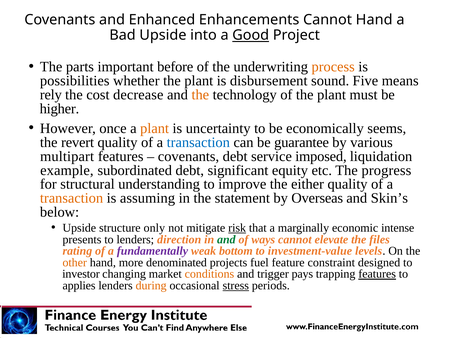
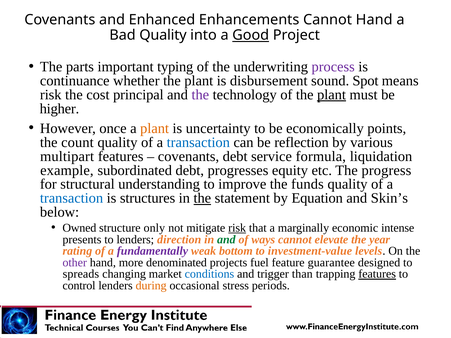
Bad Upside: Upside -> Quality (163, 35)
before: before -> typing (175, 67)
process colour: orange -> purple (333, 67)
possibilities: possibilities -> continuance (75, 81)
Five: Five -> Spot (365, 81)
rely: rely -> risk (51, 95)
decrease: decrease -> principal (138, 95)
the colour: orange -> purple (200, 95)
plant underline: none -> present (332, 95)
seems: seems -> points (387, 128)
revert: revert -> count (77, 142)
guarantee: guarantee -> reflection (302, 142)
imposed: imposed -> formula (321, 156)
significant: significant -> progresses (238, 170)
either: either -> funds (307, 184)
transaction colour: orange -> blue (72, 198)
assuming: assuming -> structures (148, 198)
the underline: none -> present (202, 198)
Overseas: Overseas -> Equation (317, 198)
Upside: Upside -> Owned (79, 228)
files: files -> year (380, 240)
other colour: orange -> purple (75, 263)
constraint: constraint -> guarantee (331, 263)
investor: investor -> spreads (81, 274)
conditions colour: orange -> blue (209, 274)
pays: pays -> than (302, 274)
applies: applies -> control (79, 286)
stress underline: present -> none (236, 286)
